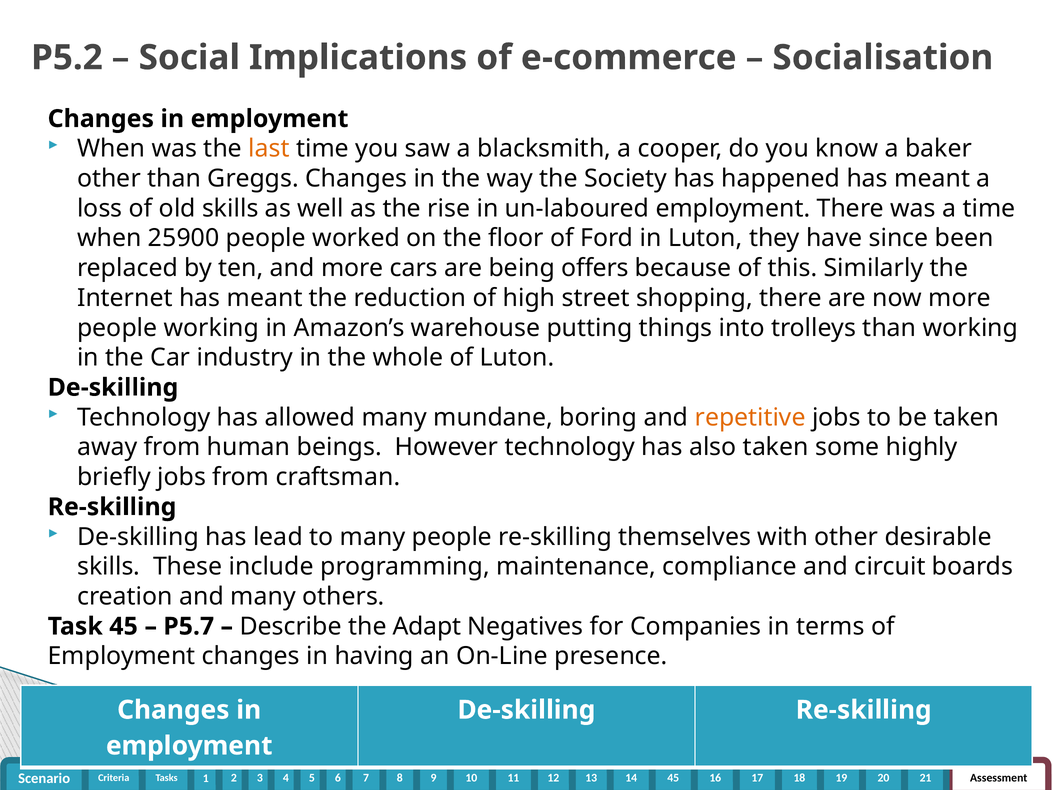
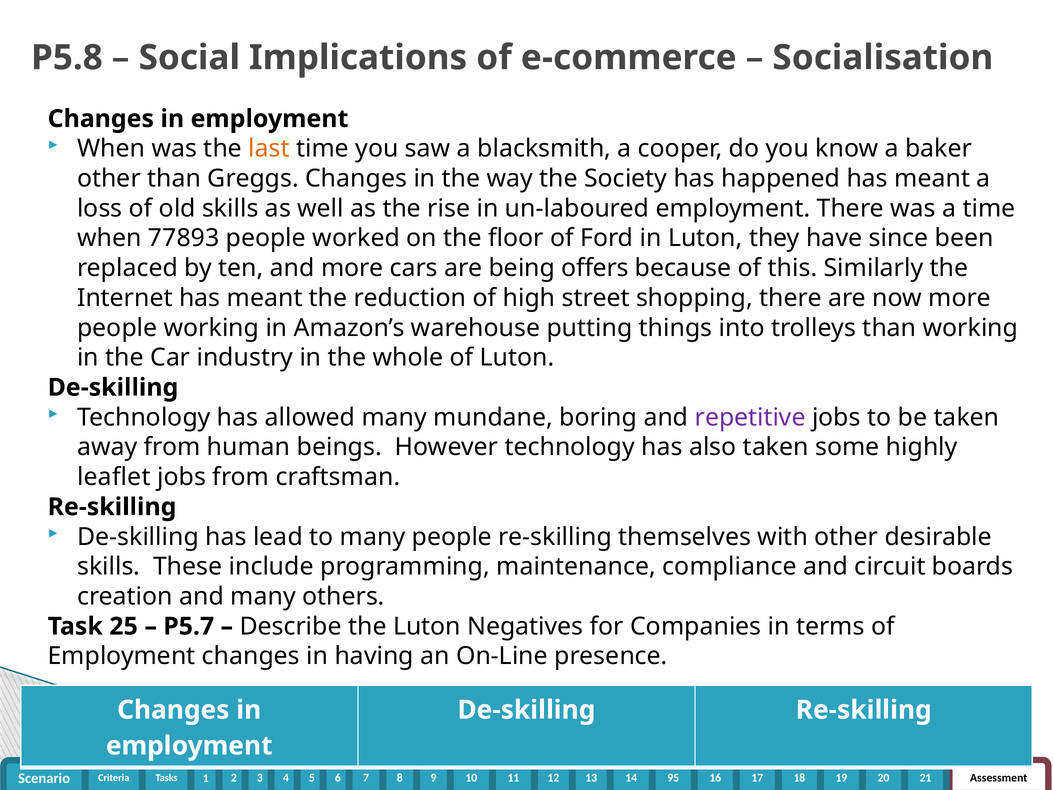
P5.2: P5.2 -> P5.8 (67, 58)
25900: 25900 -> 77893 (184, 238)
repetitive colour: orange -> purple (750, 417)
briefly: briefly -> leaflet (114, 477)
Task 45: 45 -> 25 (124, 626)
the Adapt: Adapt -> Luton (427, 626)
45: 45 -> 95 (673, 778)
